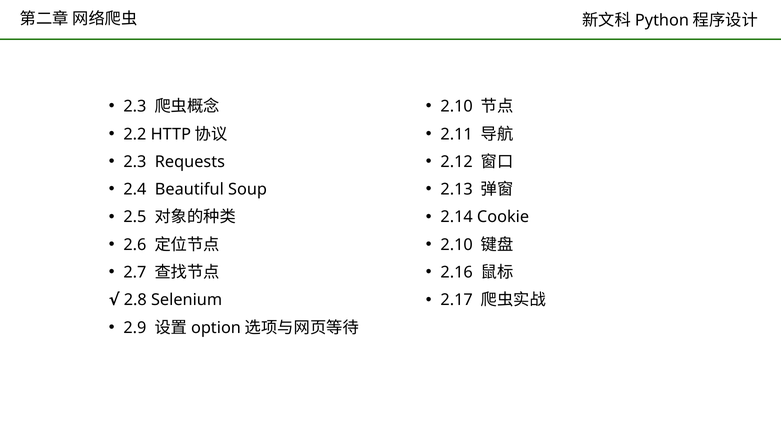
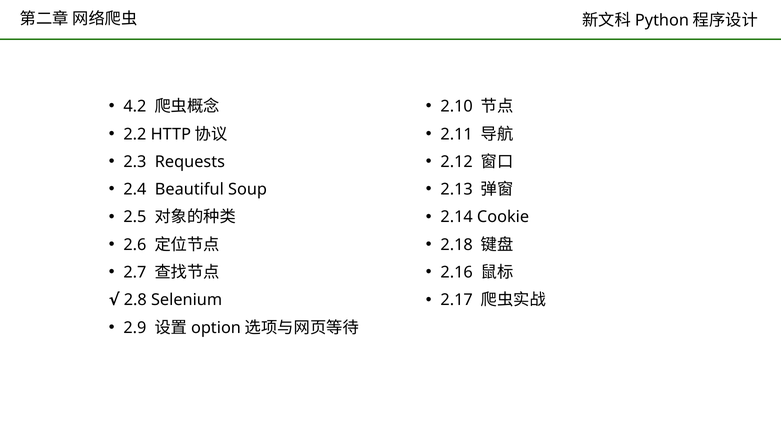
2.3: 2.3 -> 4.2 (135, 107)
2.10: 2.10 -> 2.18 (457, 245)
